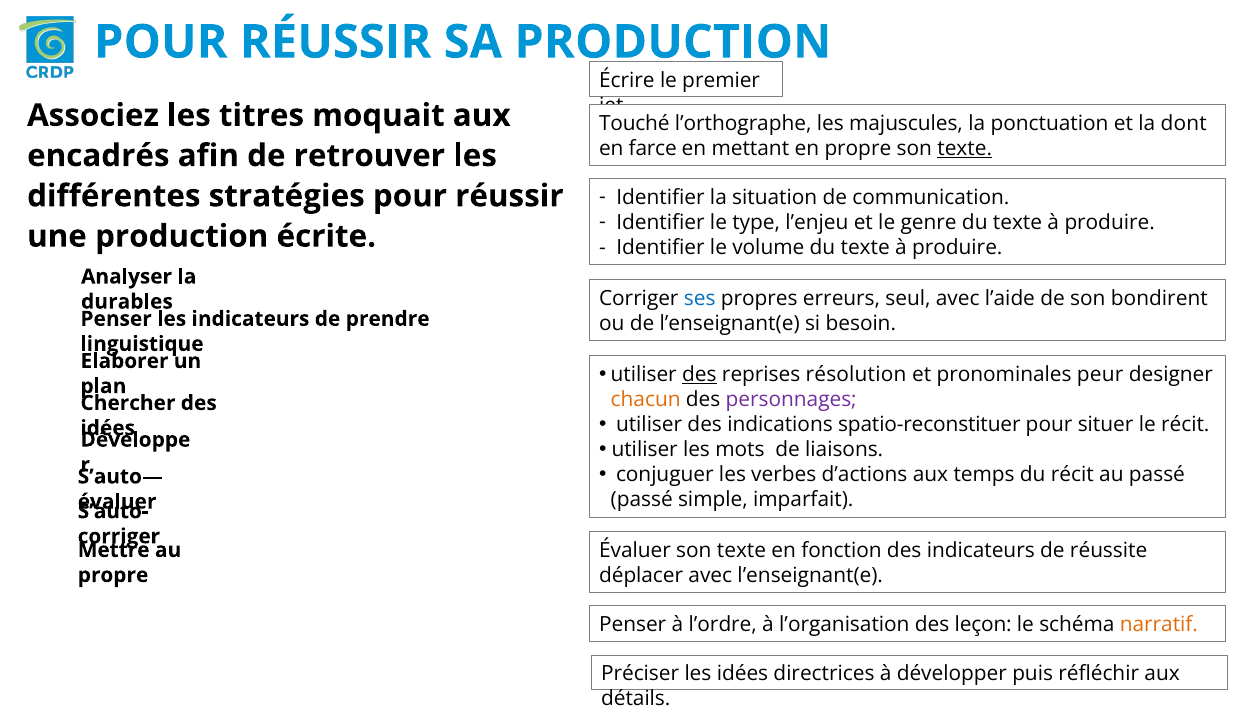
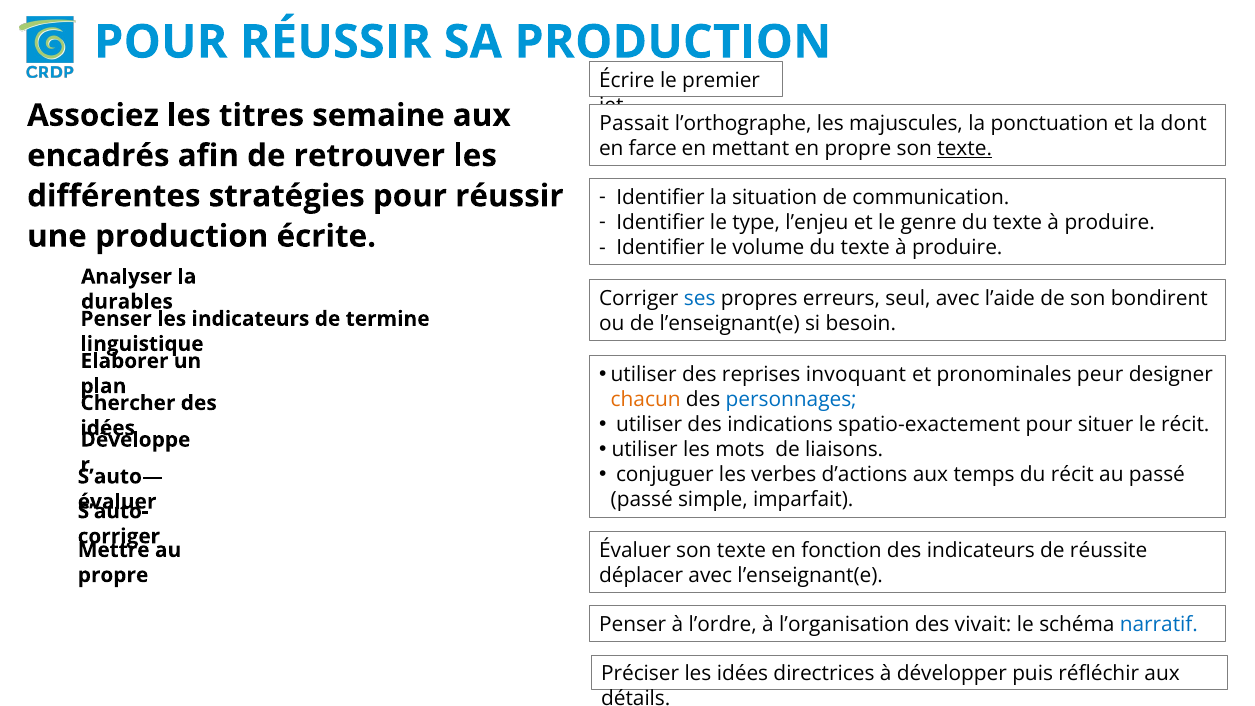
moquait: moquait -> semaine (378, 115)
Touché: Touché -> Passait (634, 124)
prendre: prendre -> termine (388, 319)
des underline: present -> none (699, 374)
résolution: résolution -> invoquant (856, 374)
personnages colour: purple -> blue (791, 400)
spatio-reconstituer: spatio-reconstituer -> spatio-exactement (929, 425)
leçon: leçon -> vivait (983, 624)
narratif colour: orange -> blue (1159, 624)
